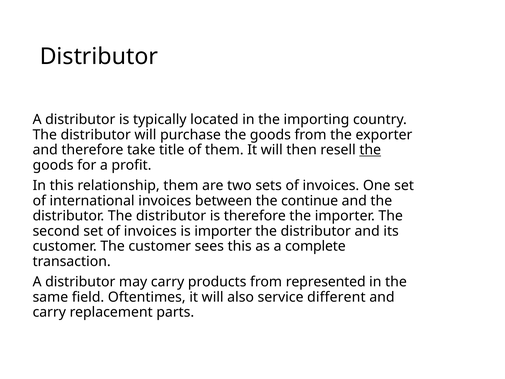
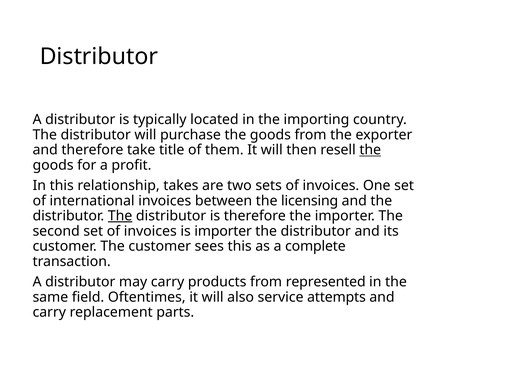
relationship them: them -> takes (181, 185)
continue: continue -> licensing (310, 201)
The underline: none -> present (120, 216)
different: different -> attempts (336, 297)
